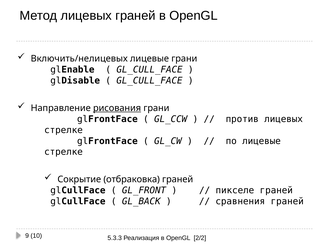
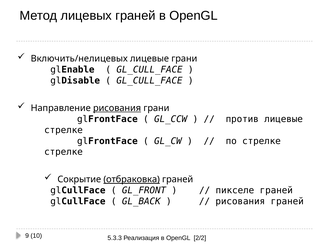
против лицевых: лицевых -> лицевые (284, 119)
по лицевые: лицевые -> стрелке (261, 141)
отбраковка underline: none -> present (132, 179)
сравнения: сравнения -> рисования (240, 201)
